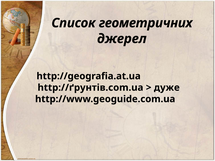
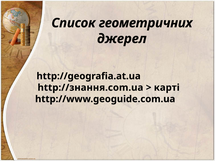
http://ґрунтів.com.ua: http://ґрунтів.com.ua -> http://знання.com.ua (90, 88)
дуже: дуже -> карті (167, 88)
